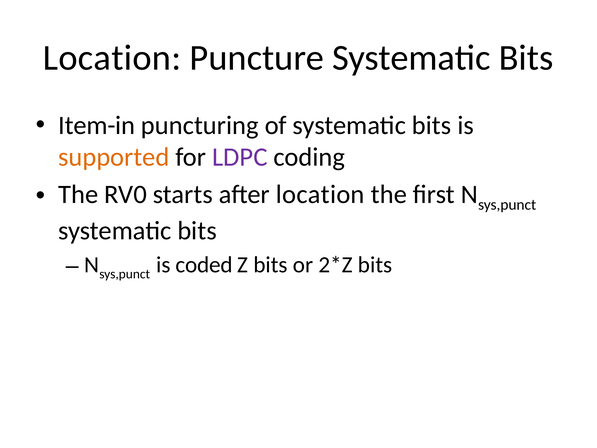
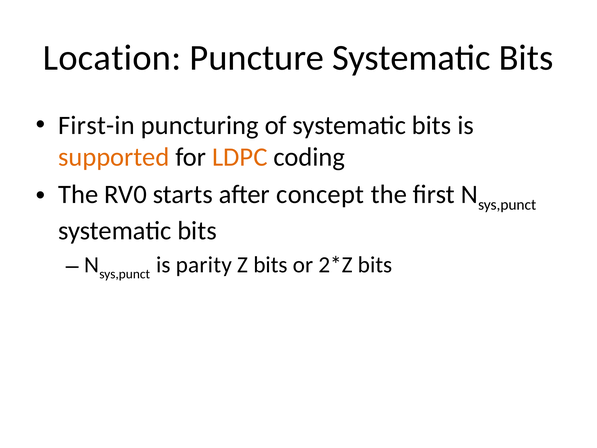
Item-in: Item-in -> First-in (96, 125)
LDPC colour: purple -> orange (240, 157)
after location: location -> concept (320, 194)
coded: coded -> parity (204, 265)
